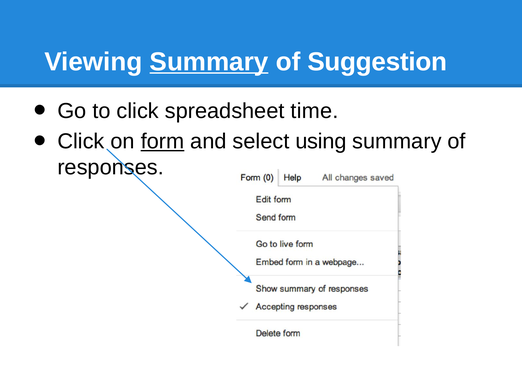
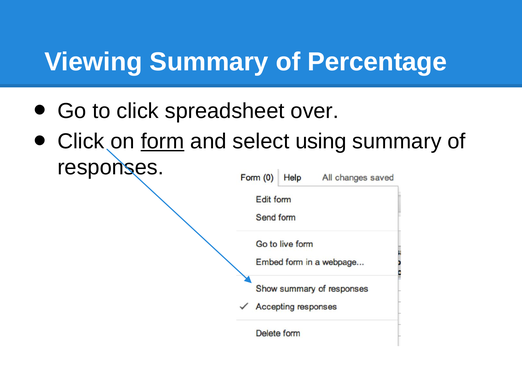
Summary underline: present -> none (209, 62)
Suggestion: Suggestion -> Percentage (377, 62)
time: time -> over (315, 111)
